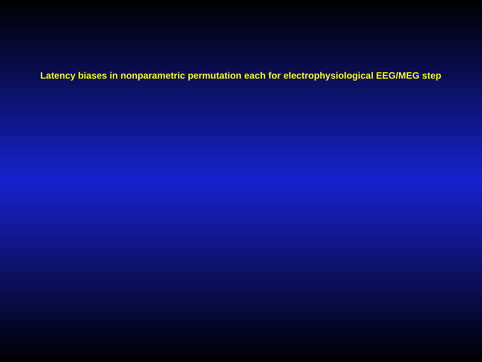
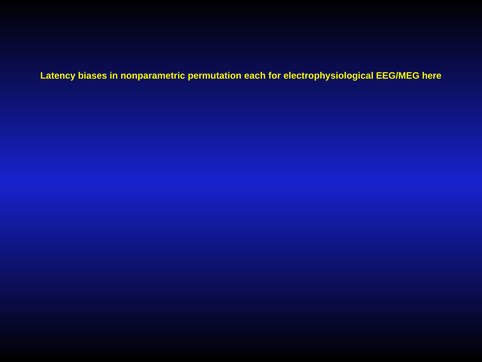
step: step -> here (432, 76)
